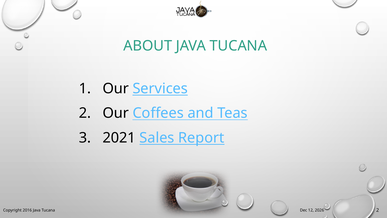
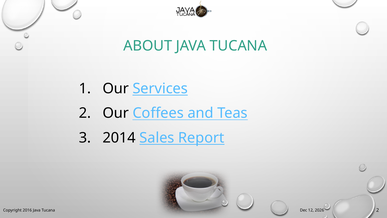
2021: 2021 -> 2014 (119, 138)
